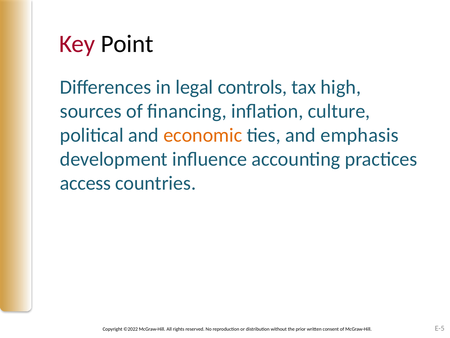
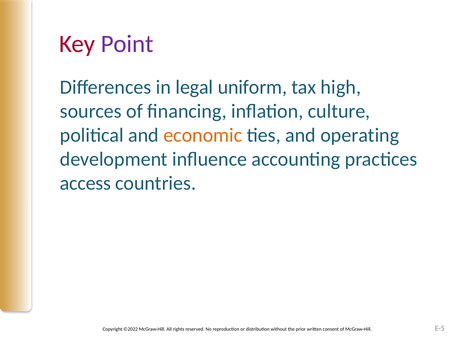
Point colour: black -> purple (127, 44)
controls: controls -> uniform (252, 87)
emphasis: emphasis -> operating (360, 135)
